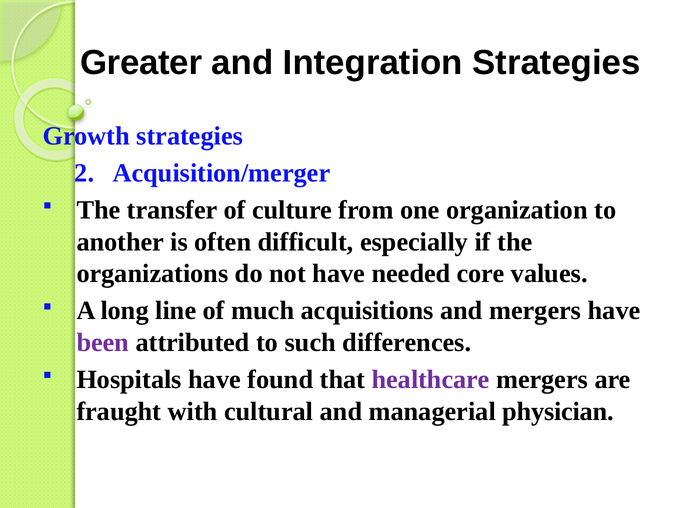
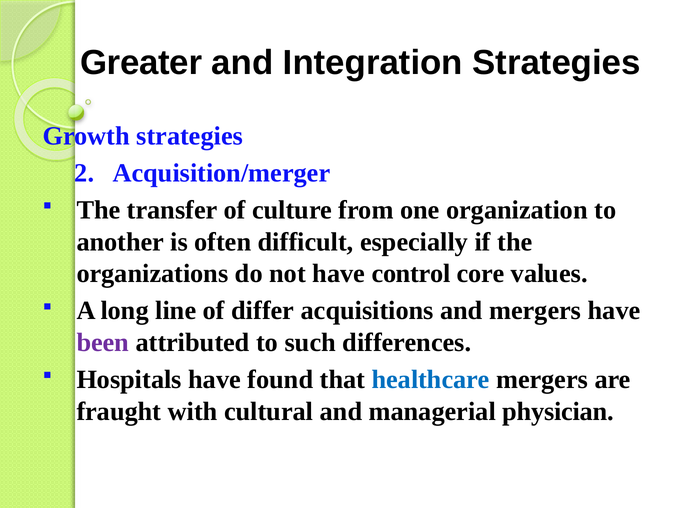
needed: needed -> control (411, 274)
much: much -> differ (263, 311)
healthcare colour: purple -> blue (431, 380)
